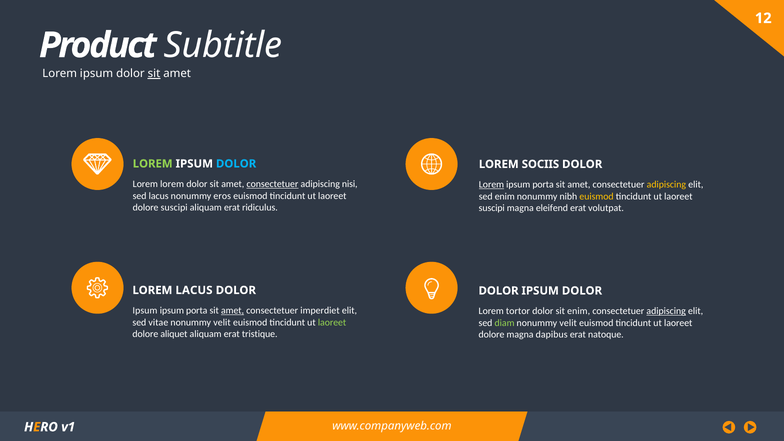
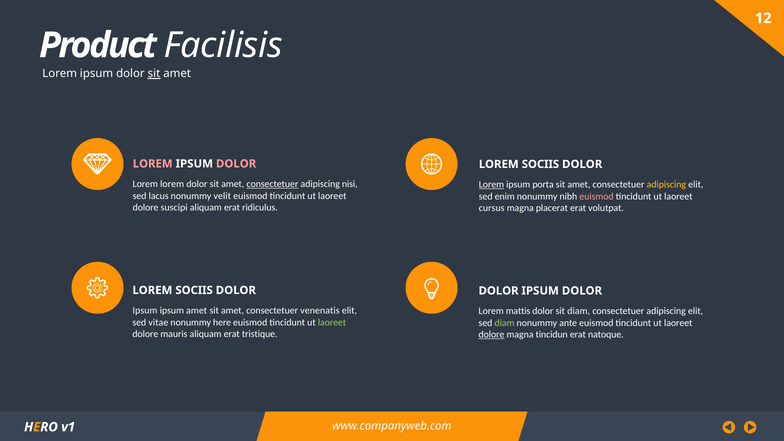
Subtitle: Subtitle -> Facilisis (223, 45)
LOREM colour: light green -> pink (153, 164)
DOLOR colour: light blue -> pink (236, 164)
eros: eros -> velit (222, 196)
euismod colour: yellow -> pink (597, 196)
suscipi: suscipi -> cursus (492, 208)
eleifend: eleifend -> placerat (552, 208)
LACUS: LACUS -> SOCIIS (194, 290)
porta: porta -> amet (197, 311)
amet underline: present -> none (233, 311)
imperdiet: imperdiet -> venenatis (320, 311)
tortor: tortor -> mattis (518, 311)
sit enim: enim -> diam (579, 311)
adipiscing underline: present -> none (666, 311)
velit: velit -> here (222, 322)
velit: velit -> ante (568, 323)
aliquet: aliquet -> mauris (174, 334)
dolore underline: none -> present (491, 335)
dapibus: dapibus -> tincidun (552, 335)
